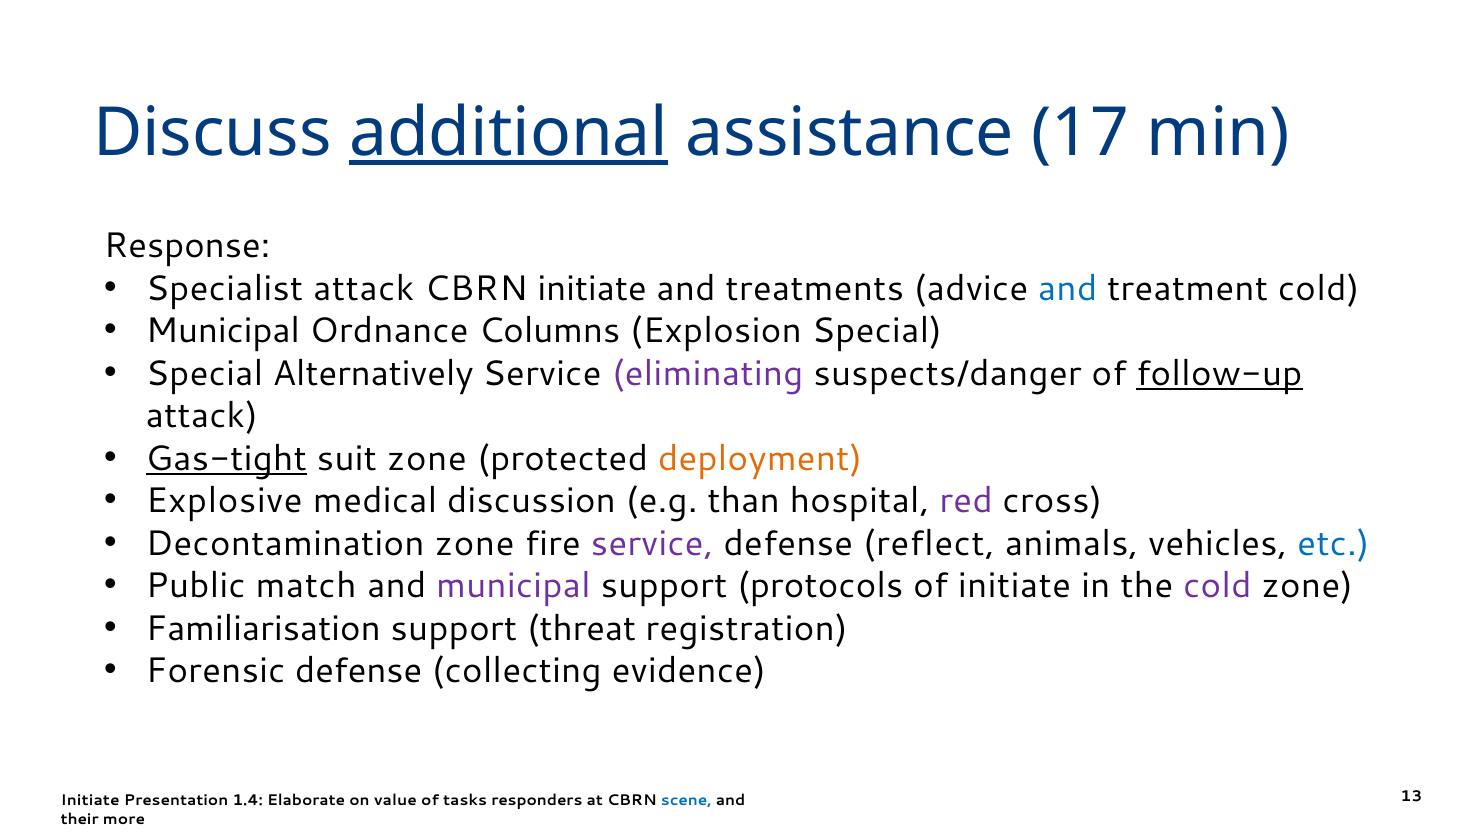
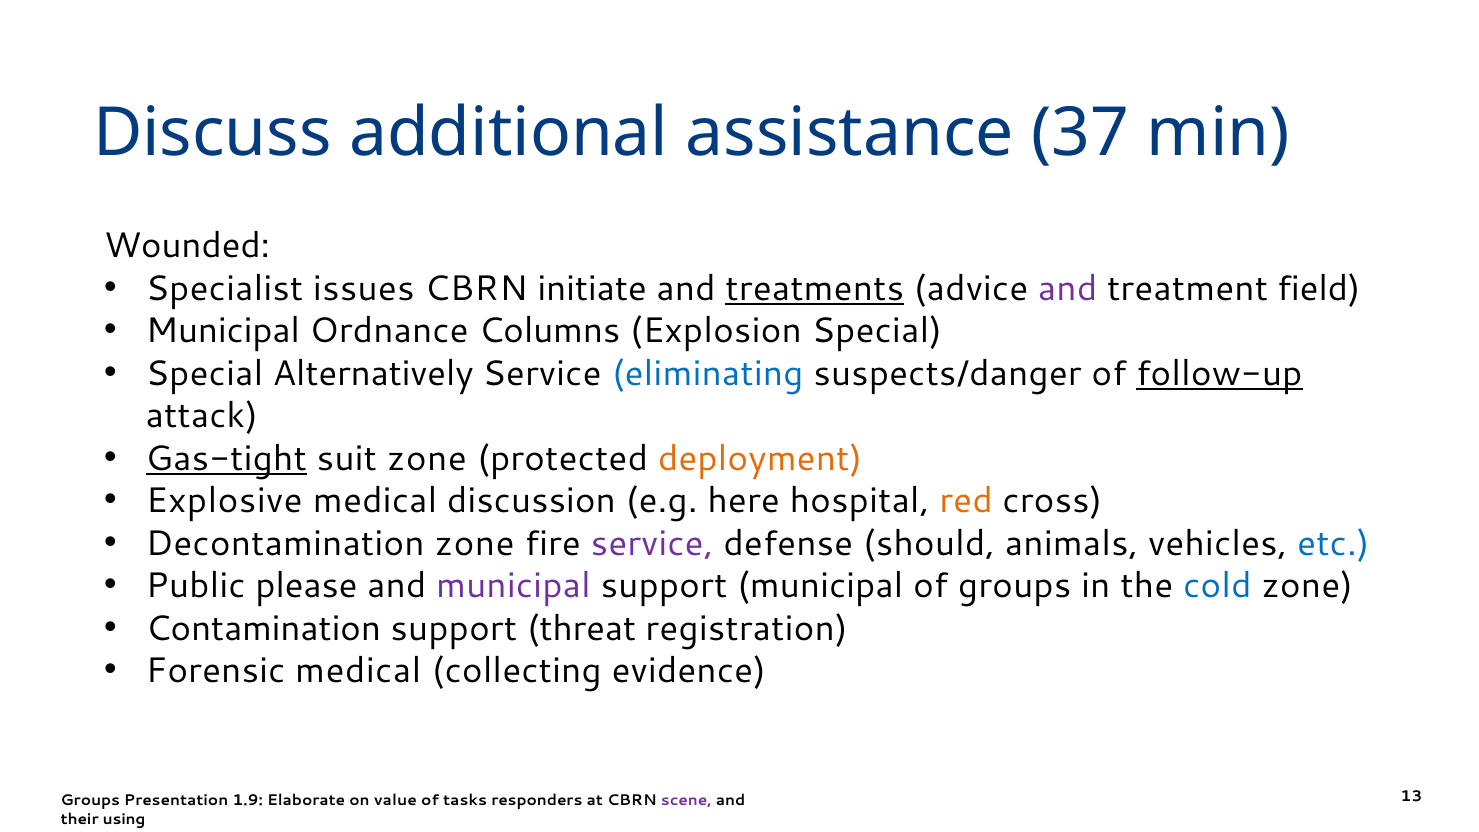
additional underline: present -> none (509, 133)
17: 17 -> 37 (1080, 133)
Response: Response -> Wounded (187, 246)
Specialist attack: attack -> issues (364, 288)
treatments underline: none -> present (815, 288)
and colour: blue -> purple (1068, 288)
treatment cold: cold -> field (1319, 288)
eliminating colour: purple -> blue (708, 373)
than: than -> here (744, 501)
red colour: purple -> orange (966, 501)
reflect: reflect -> should (929, 543)
match: match -> please (307, 586)
support protocols: protocols -> municipal (820, 586)
of initiate: initiate -> groups (1015, 586)
cold colour: purple -> blue (1217, 586)
Familiarisation: Familiarisation -> Contamination (263, 628)
Forensic defense: defense -> medical (358, 671)
Initiate: Initiate -> Groups (90, 800)
1.4: 1.4 -> 1.9 (248, 800)
scene colour: blue -> purple (686, 800)
more: more -> using (124, 819)
